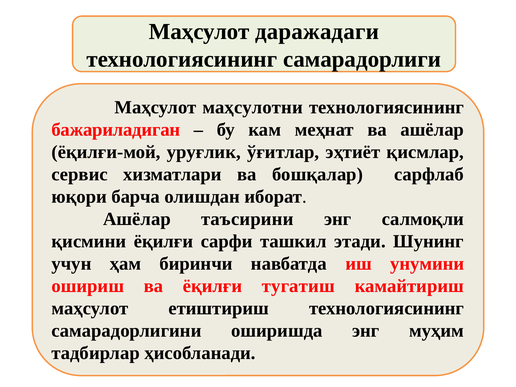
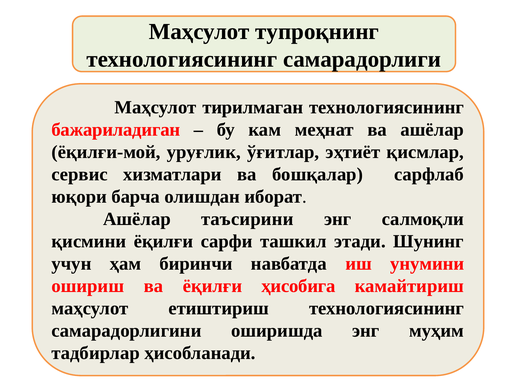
даражадаги: даражадаги -> тупроқнинг (317, 32)
маҳсулотни: маҳсулотни -> тирилмаган (253, 107)
тугатиш: тугатиш -> ҳисобига (298, 286)
